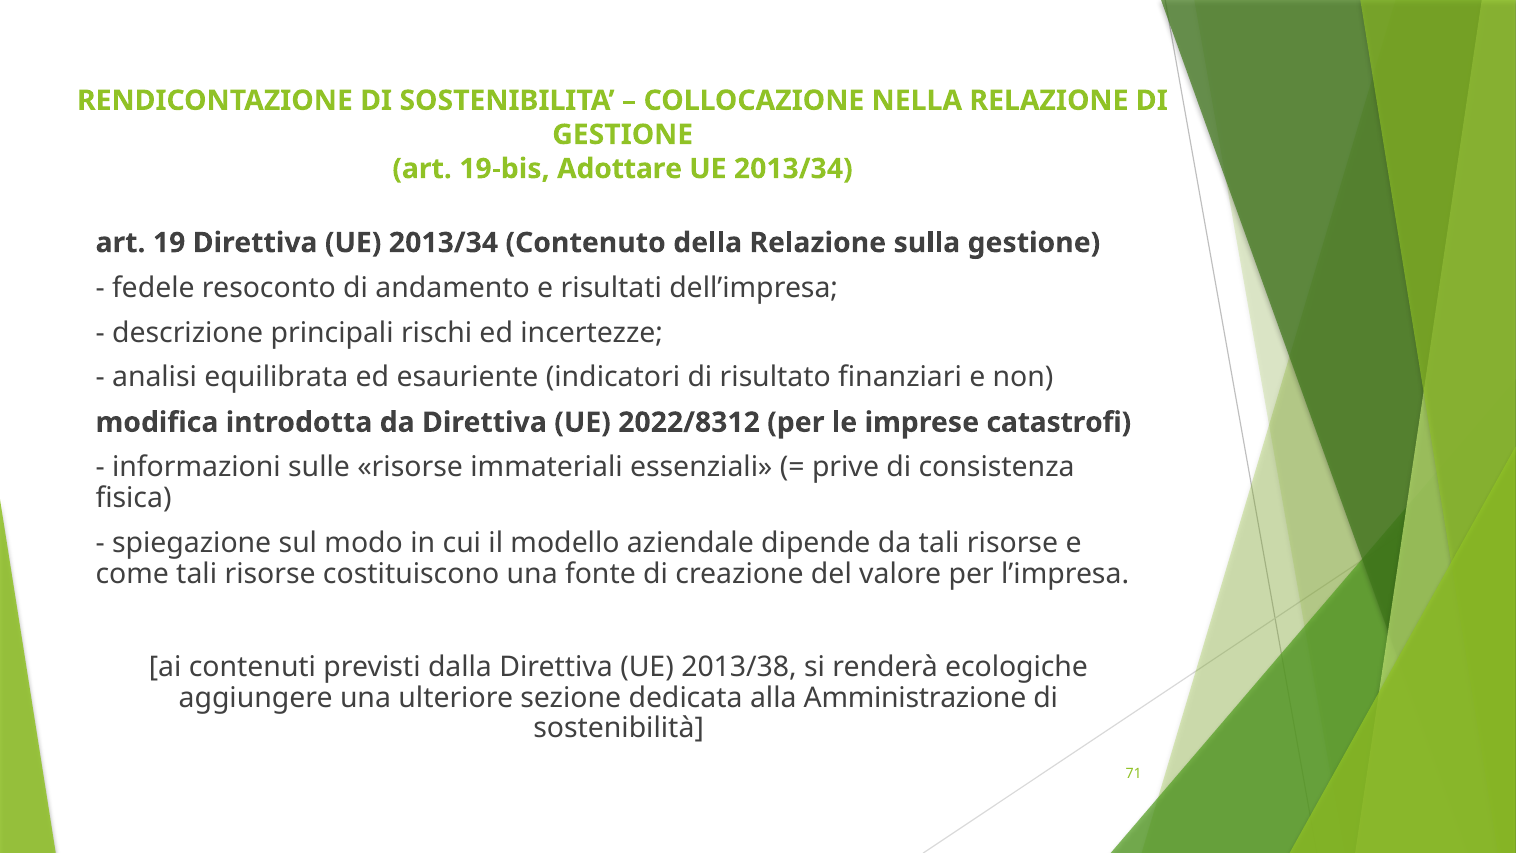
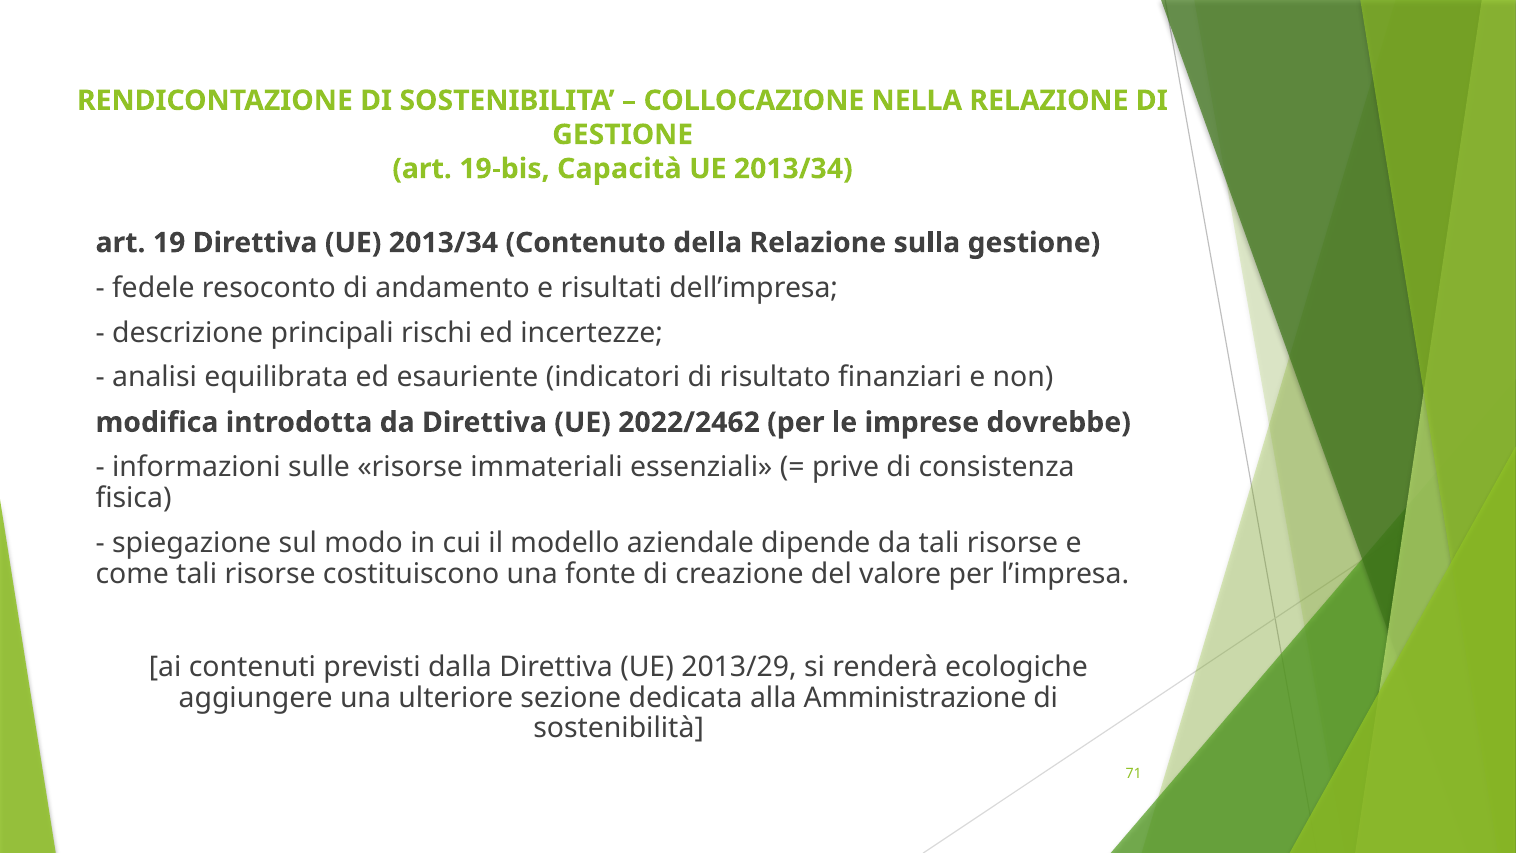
Adottare: Adottare -> Capacità (619, 169)
2022/8312: 2022/8312 -> 2022/2462 (689, 422)
catastrofi: catastrofi -> dovrebbe (1059, 422)
2013/38: 2013/38 -> 2013/29 (739, 667)
